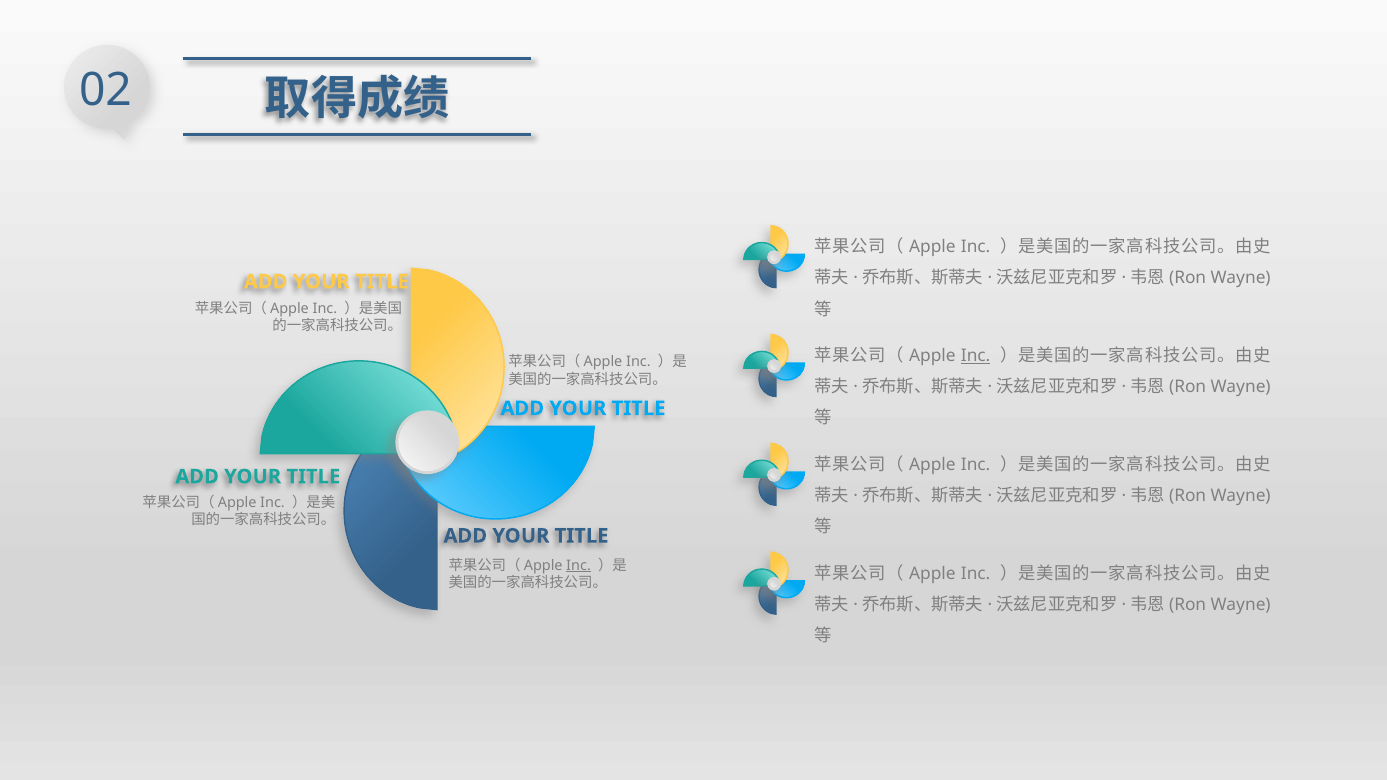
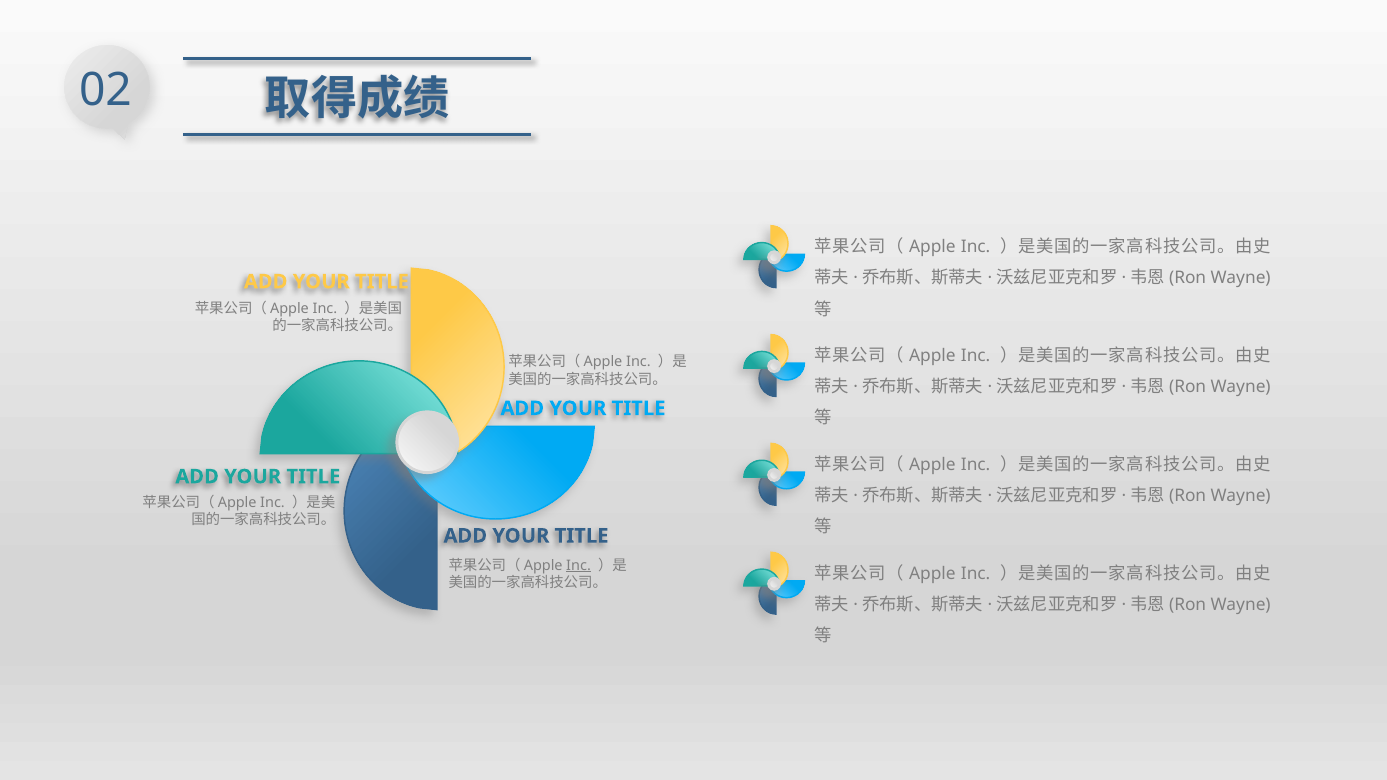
Inc underline: present -> none (976, 356)
